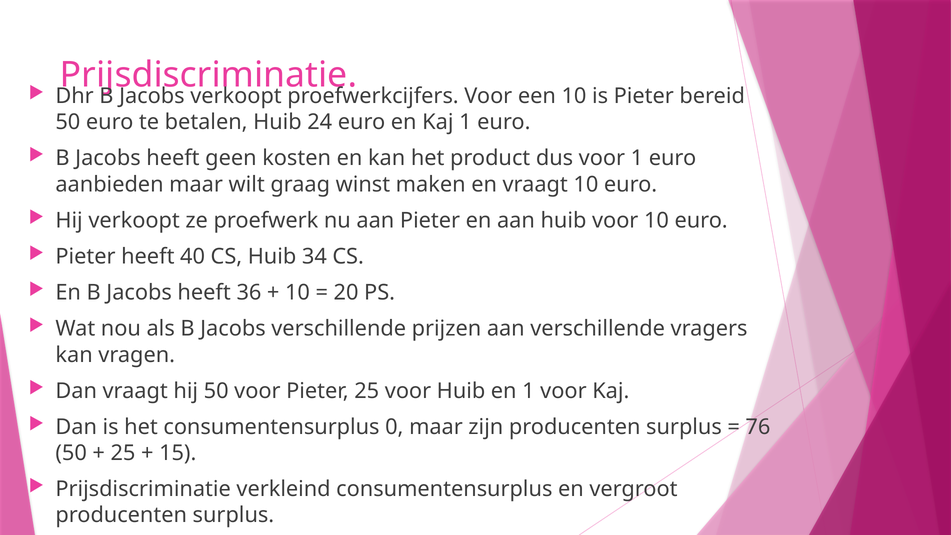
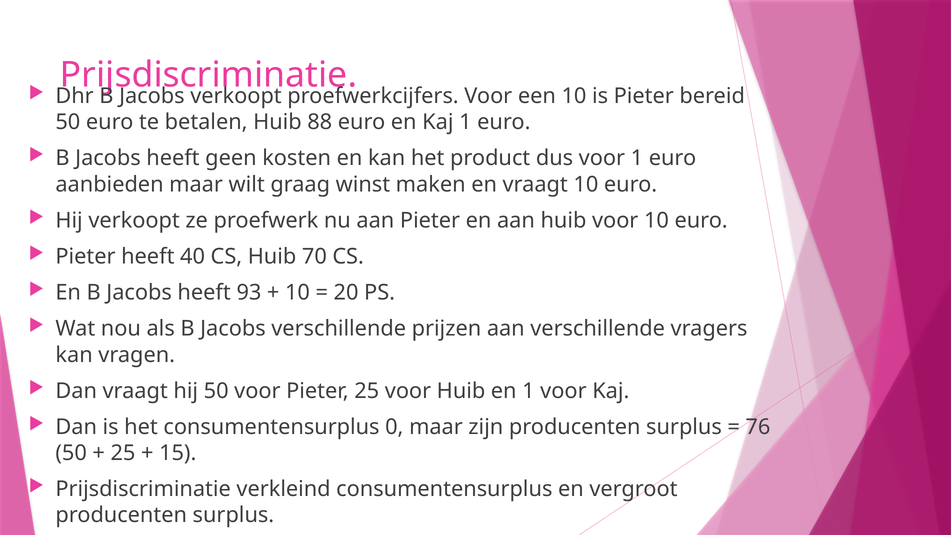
24: 24 -> 88 (320, 122)
34: 34 -> 70 (314, 257)
36: 36 -> 93 (249, 293)
